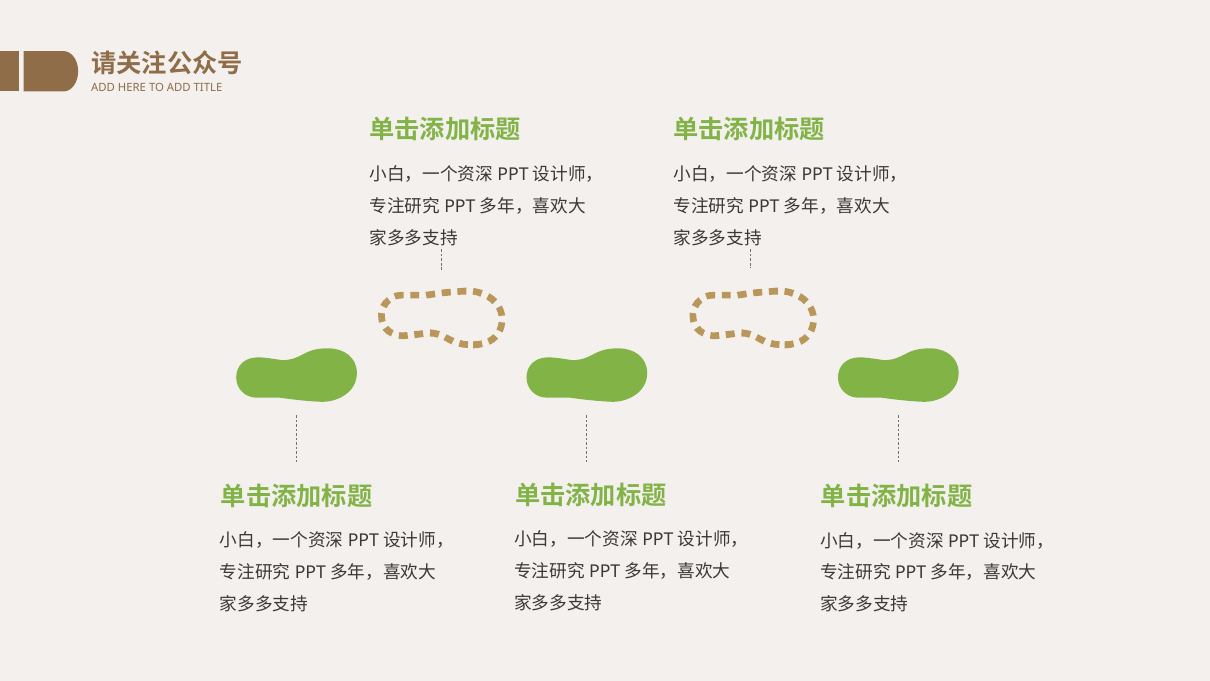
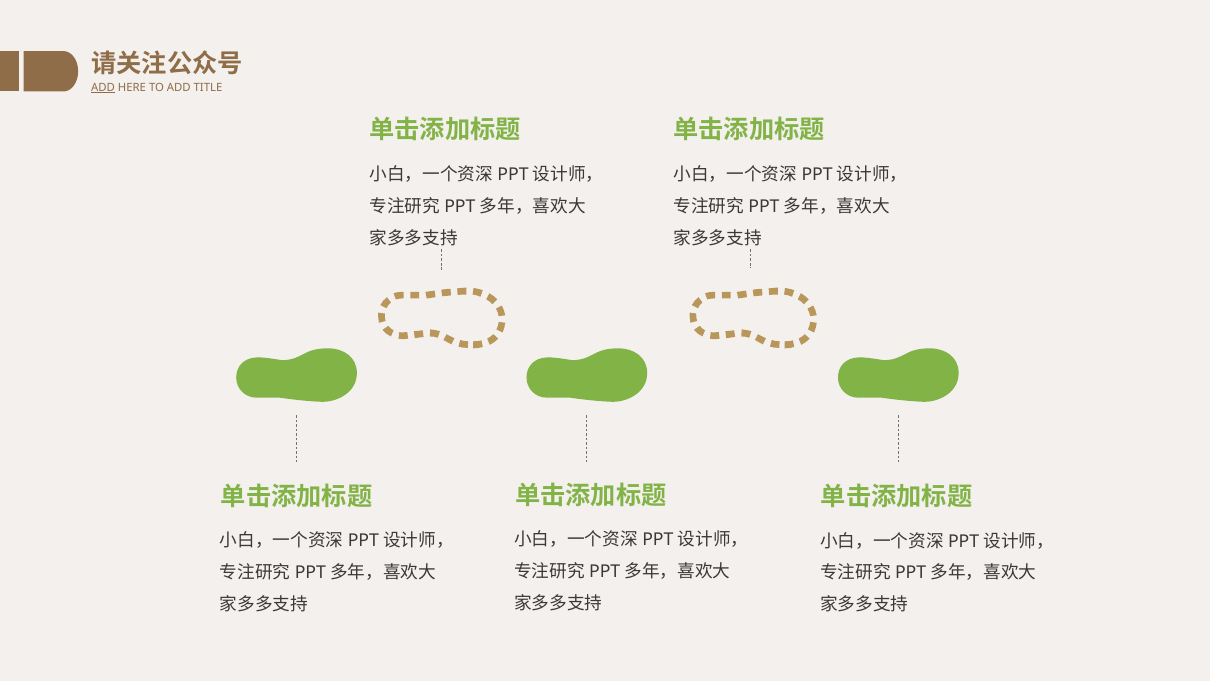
ADD underline: none -> present (103, 88)
